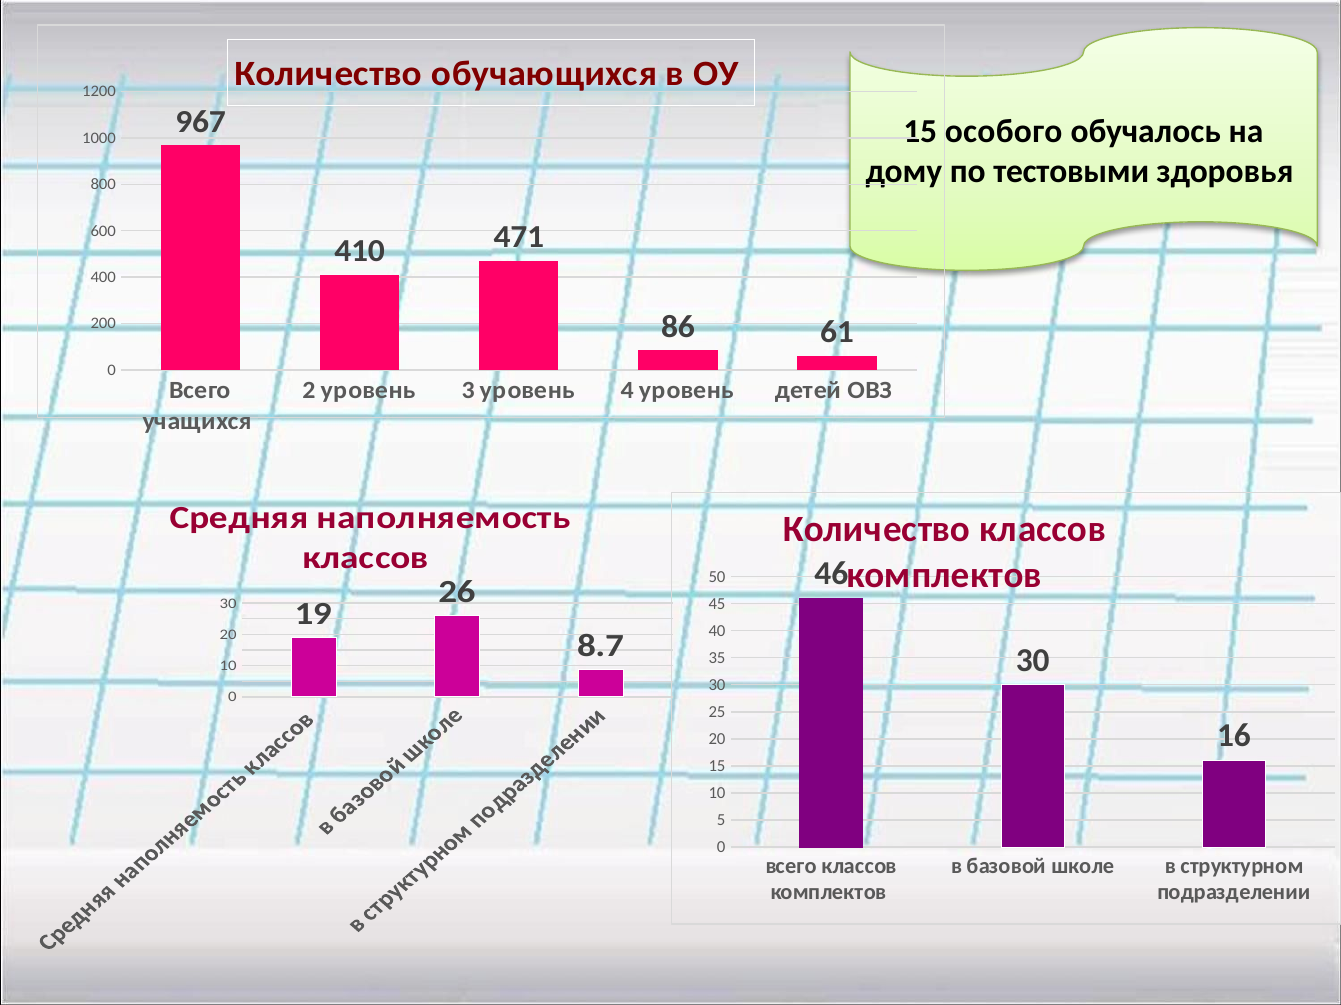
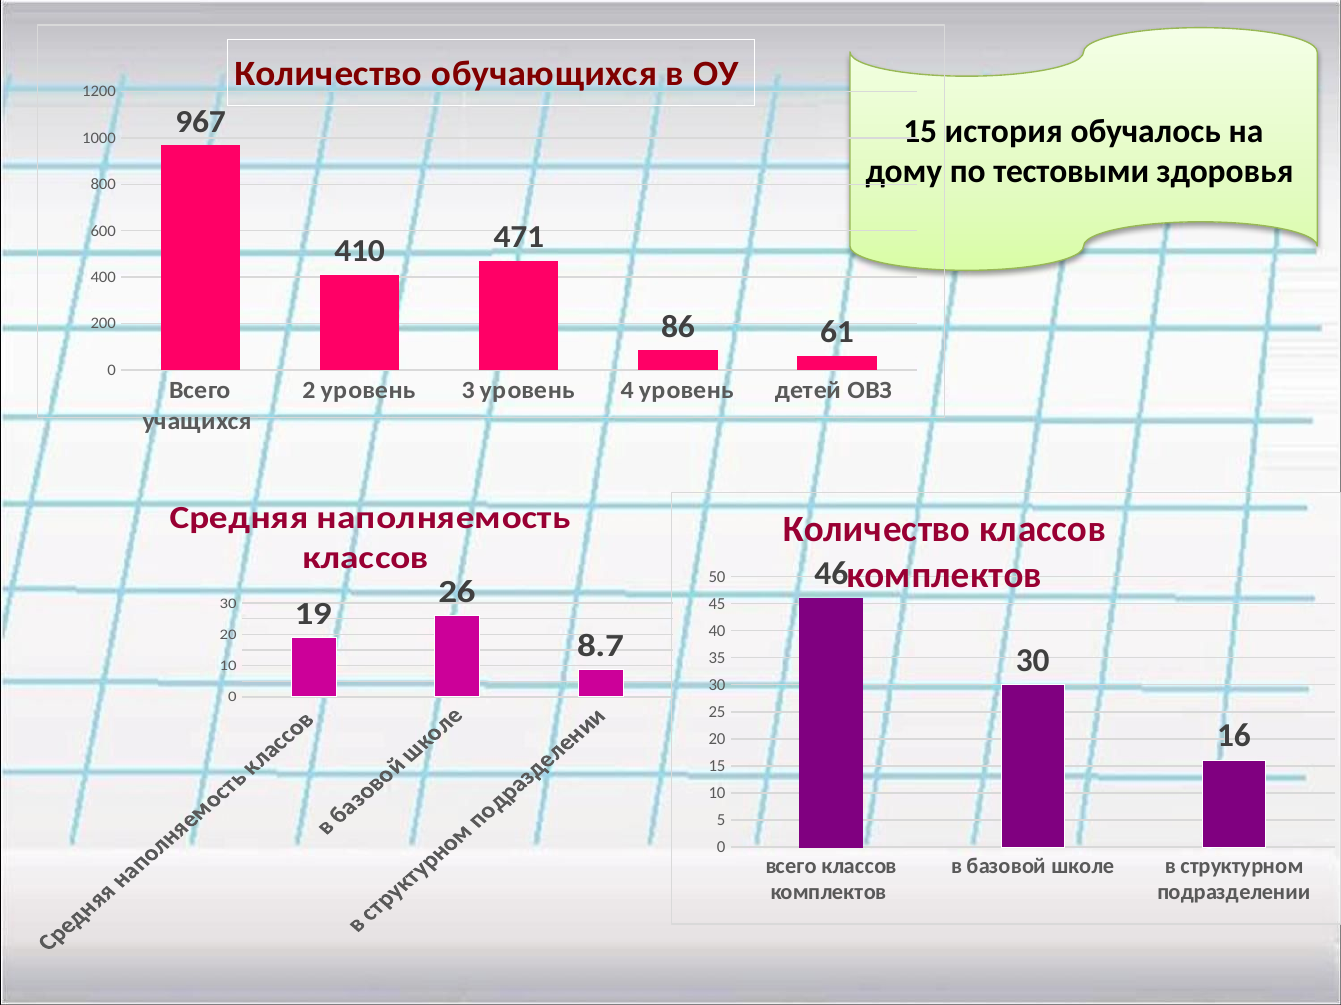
особого: особого -> история (1004, 131)
